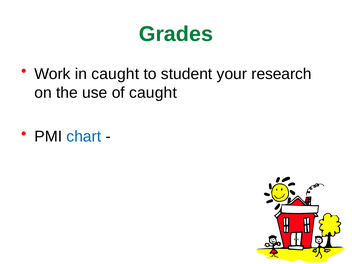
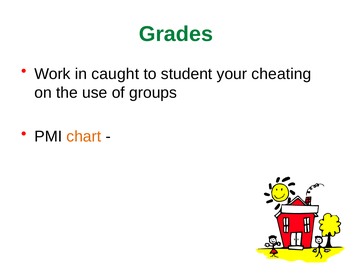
research: research -> cheating (281, 74)
of caught: caught -> groups (153, 93)
chart colour: blue -> orange (84, 136)
